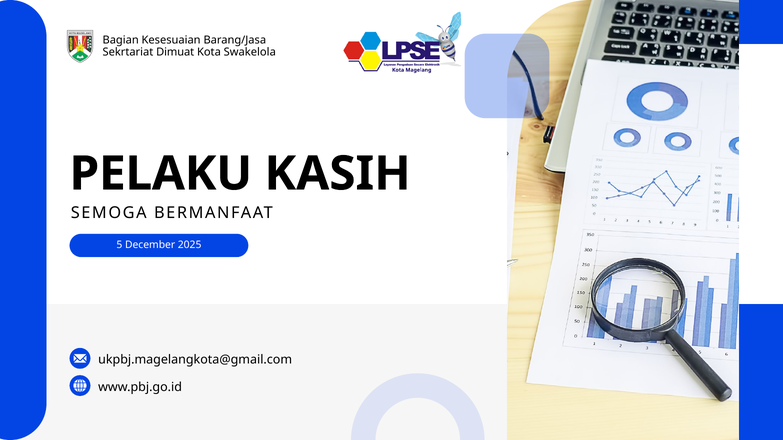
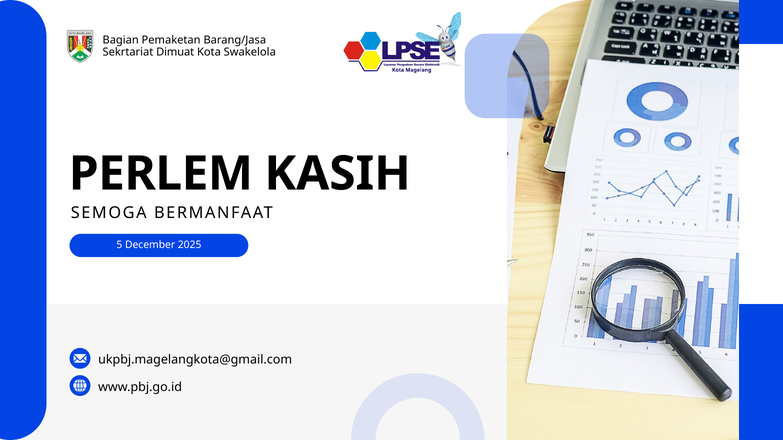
Kesesuaian: Kesesuaian -> Pemaketan (171, 40)
PELAKU: PELAKU -> PERLEM (161, 174)
